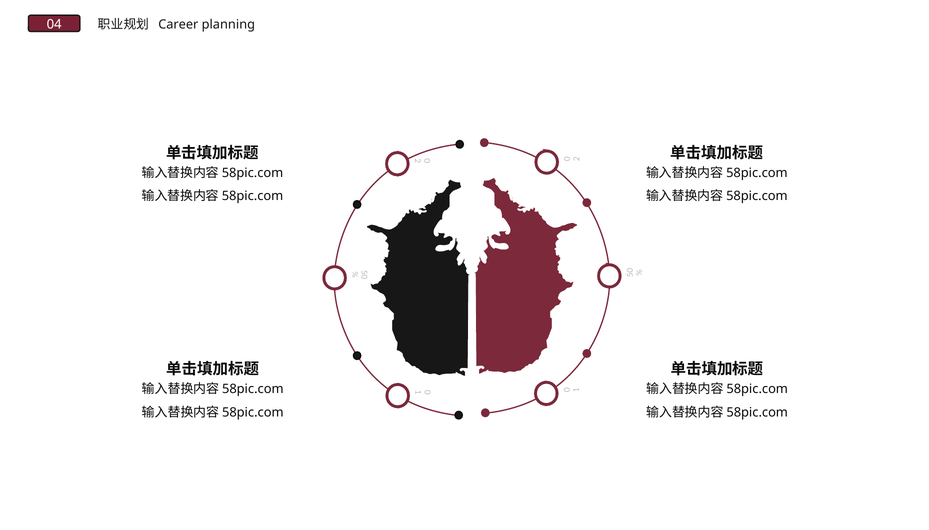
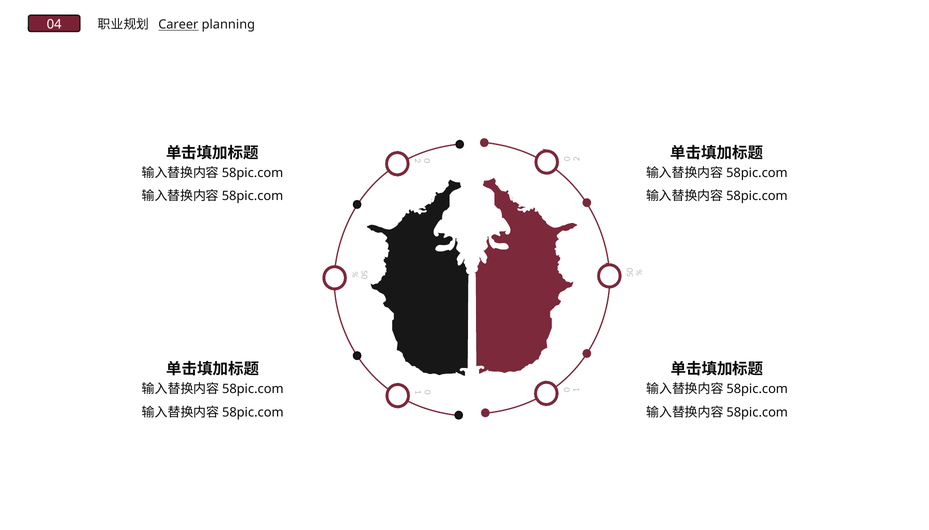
Career underline: none -> present (178, 25)
